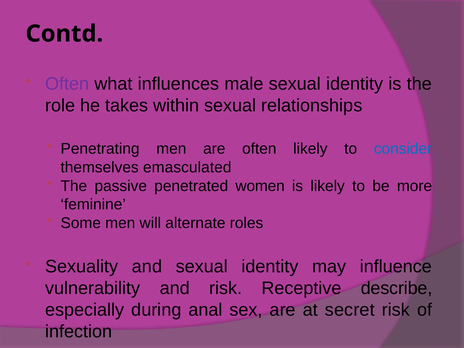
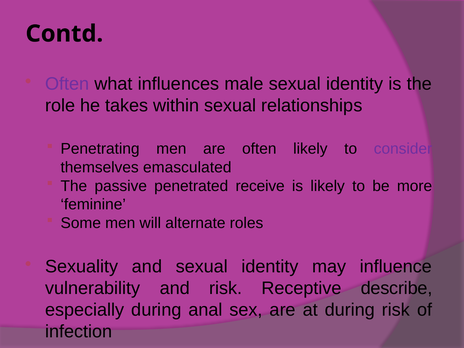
consider colour: blue -> purple (403, 149)
women: women -> receive (260, 186)
at secret: secret -> during (350, 310)
